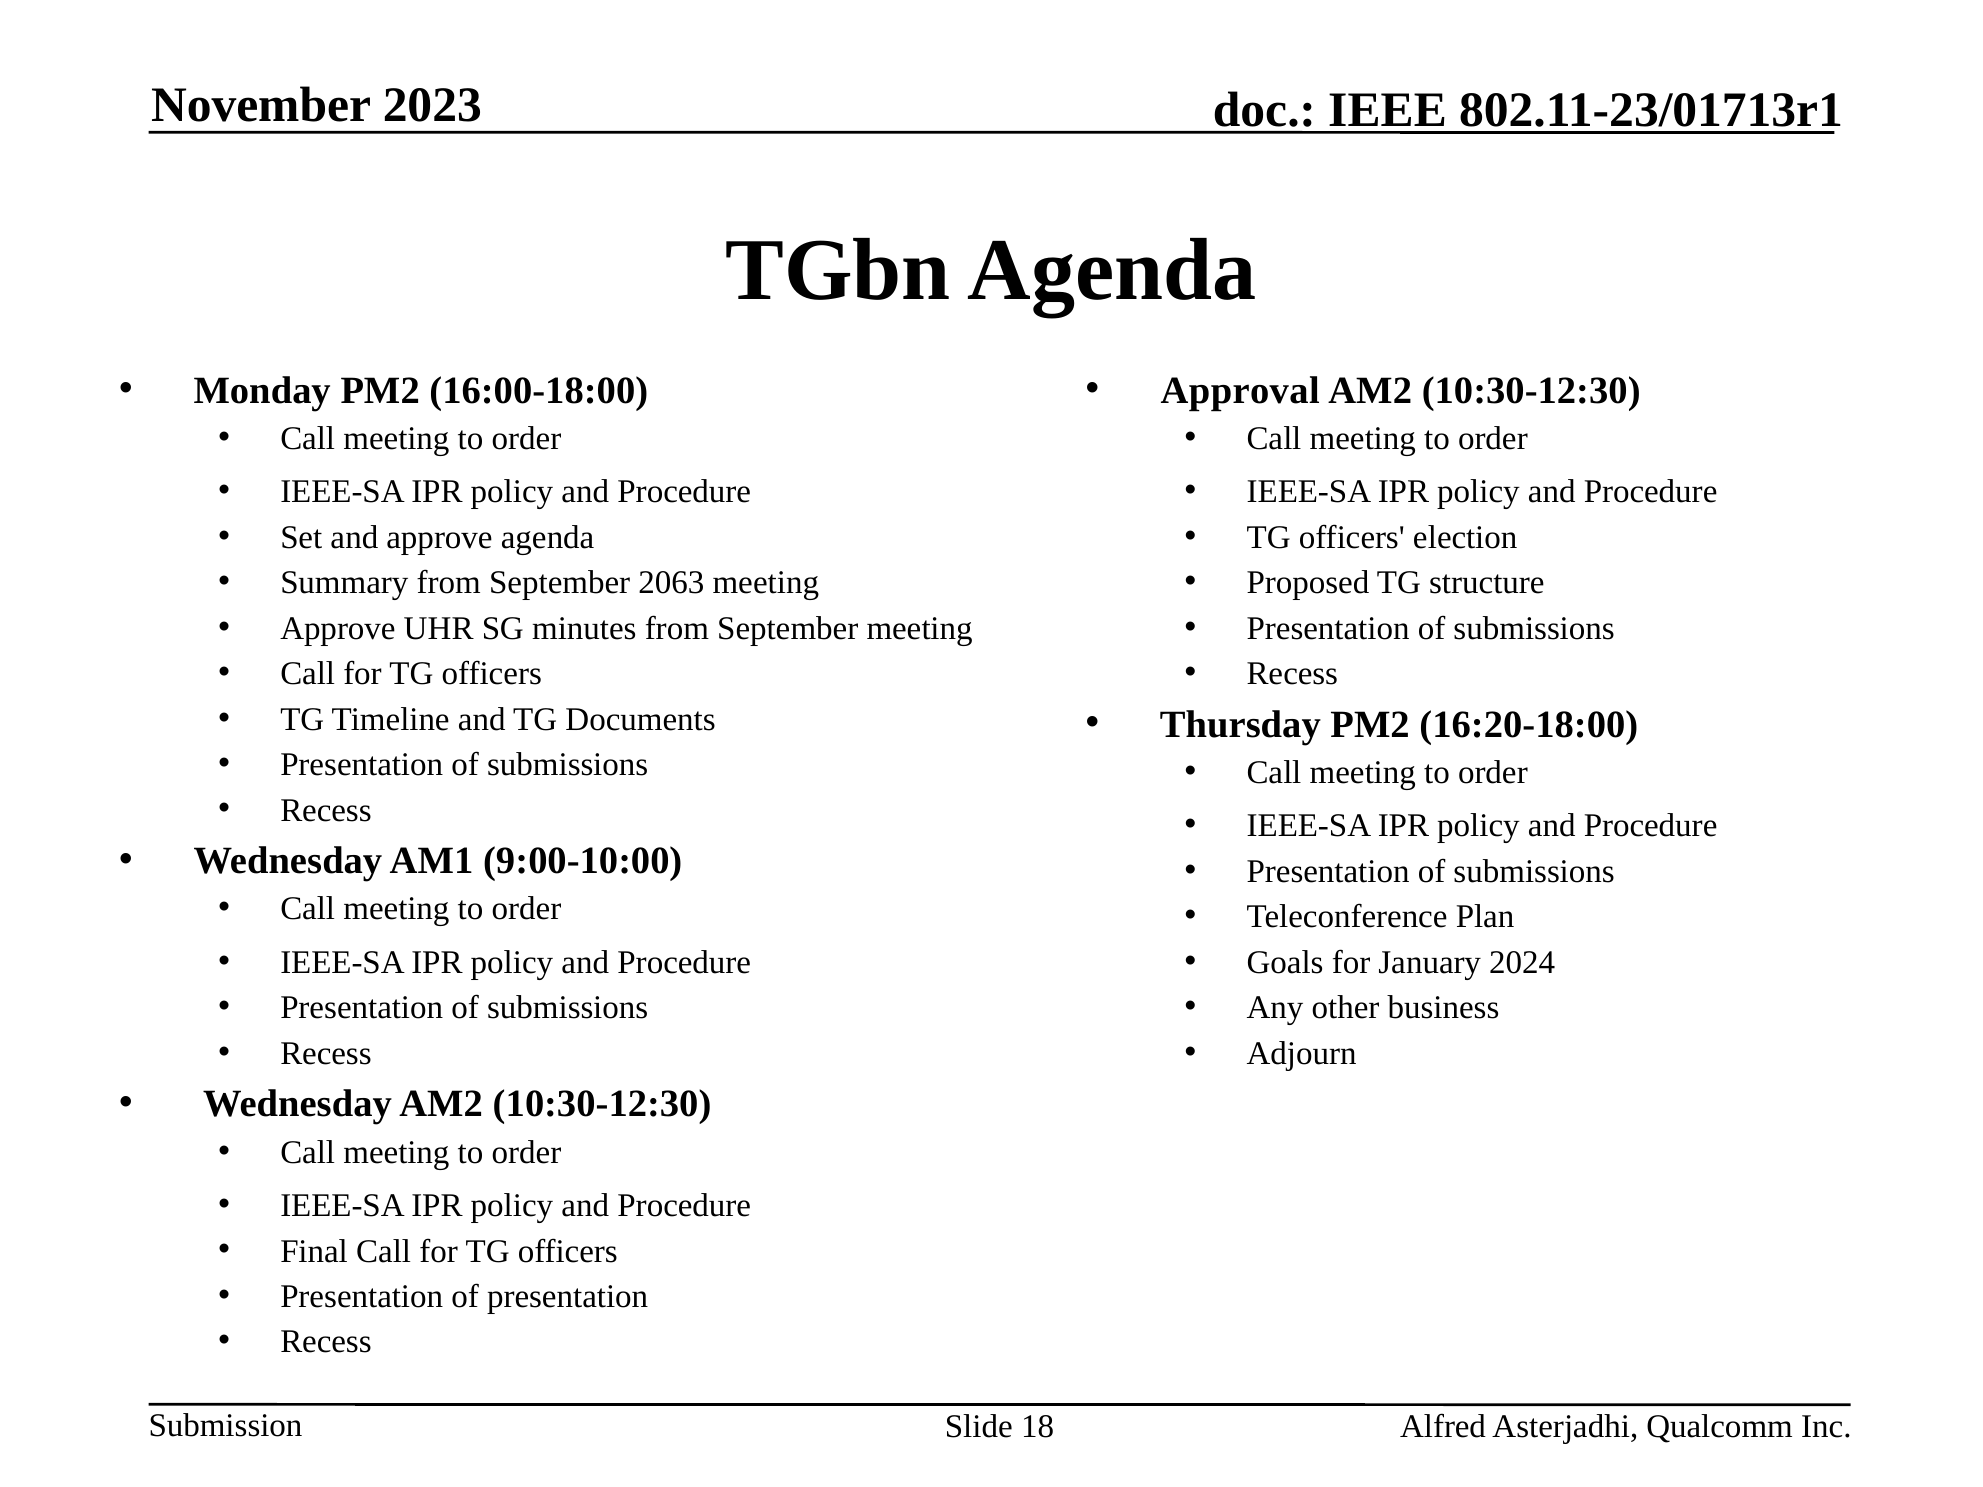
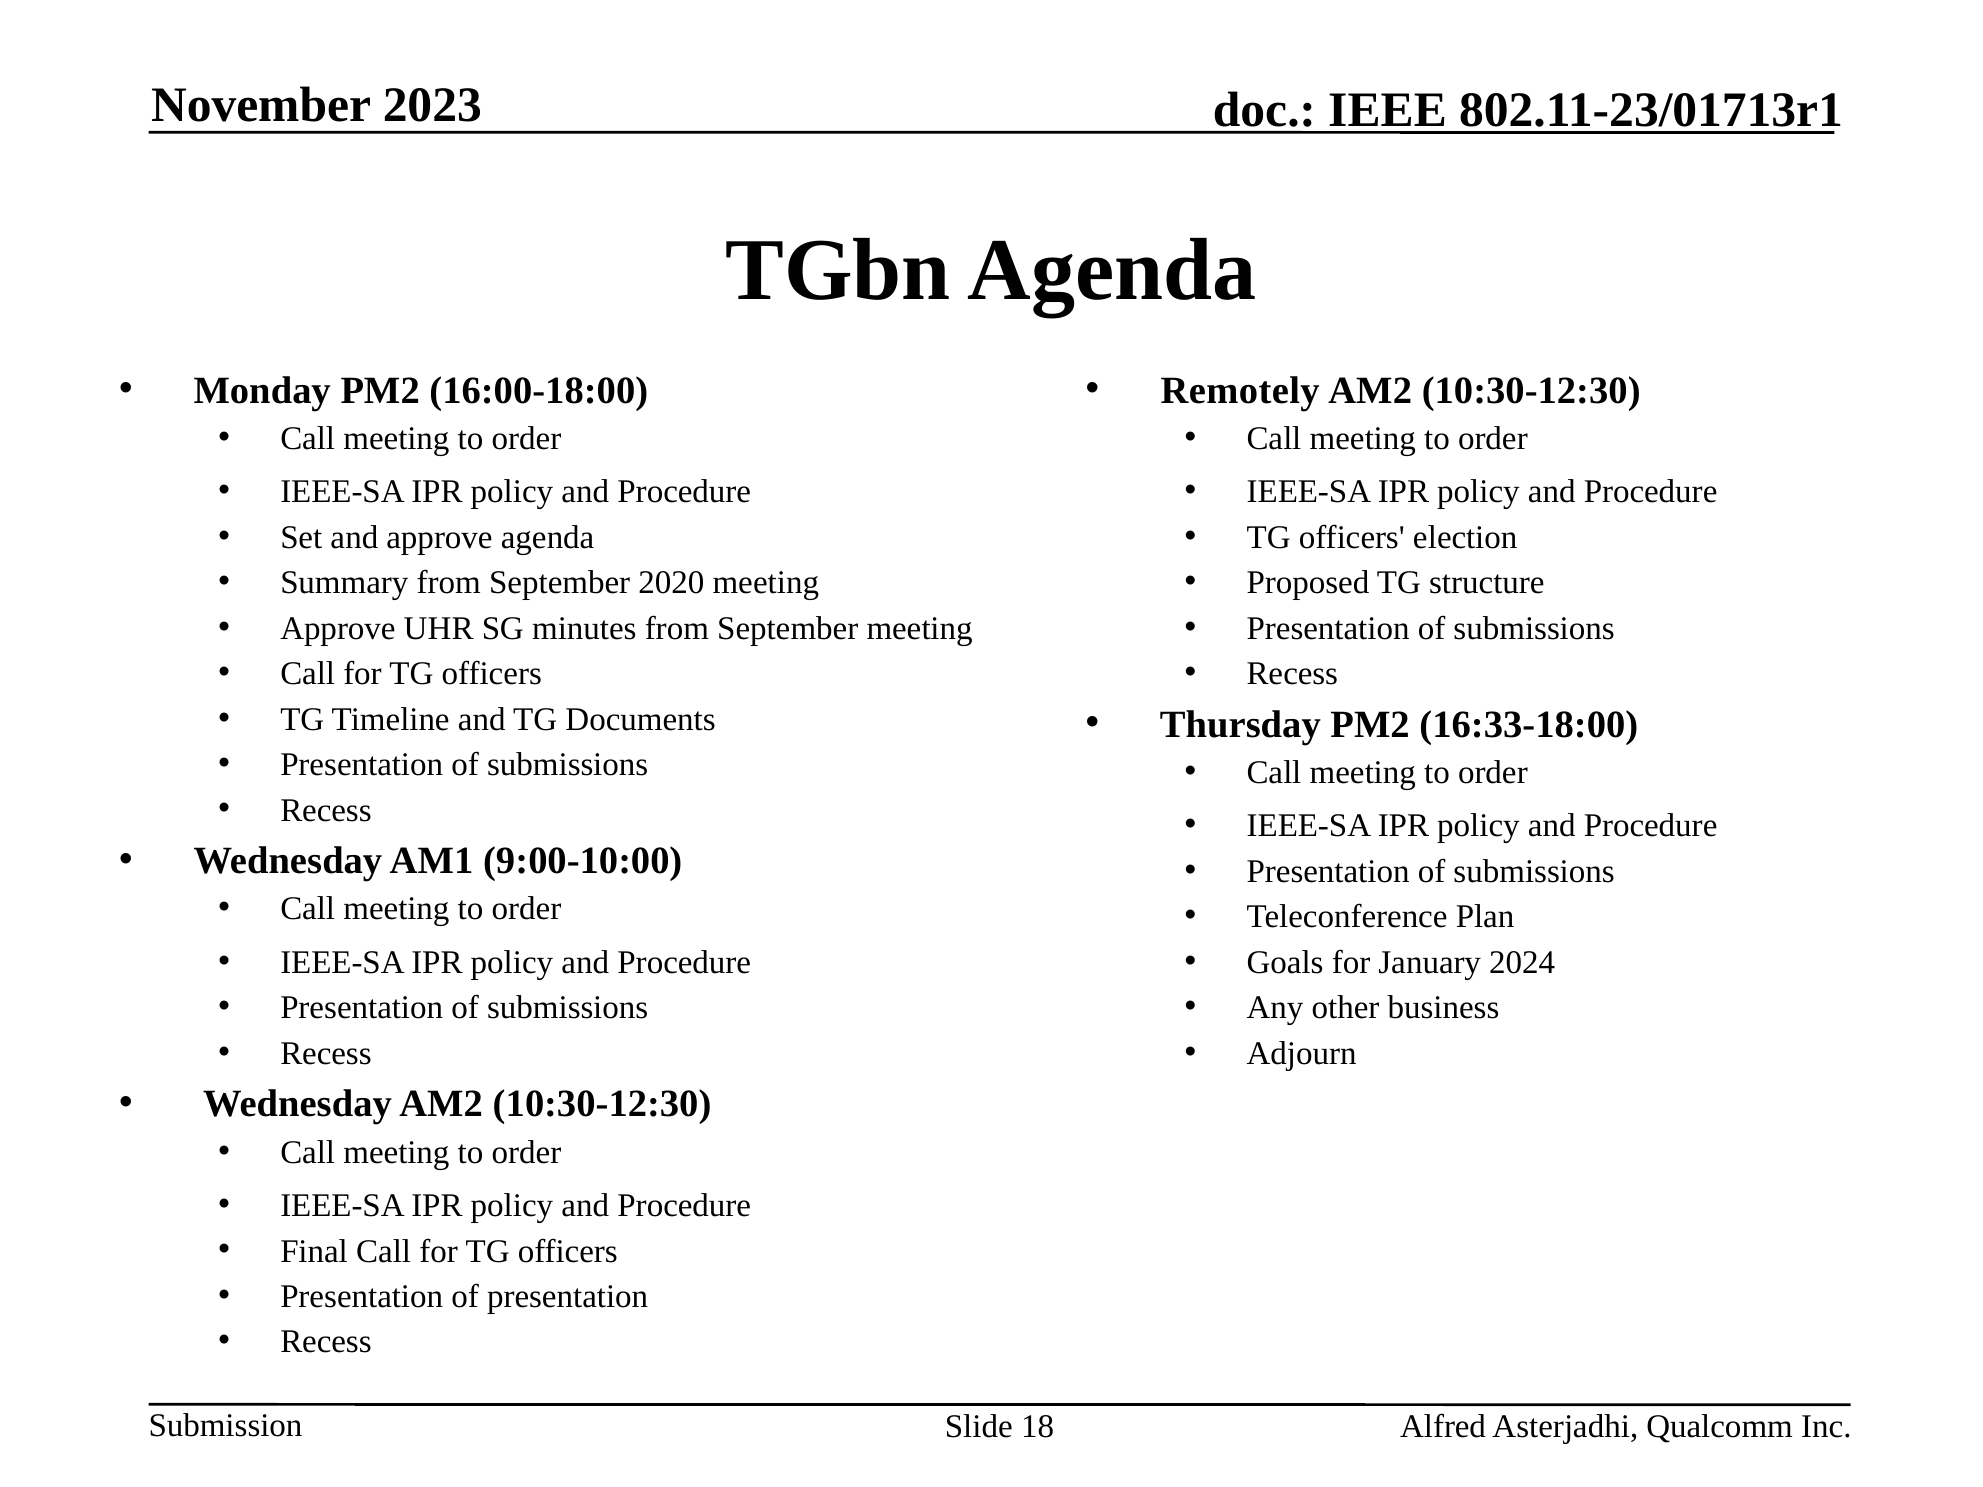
Approval: Approval -> Remotely (1240, 391)
2063: 2063 -> 2020 (671, 583)
16:20-18:00: 16:20-18:00 -> 16:33-18:00 (1529, 725)
